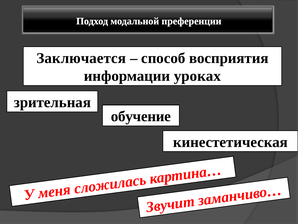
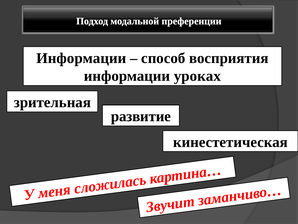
Заключается: Заключается -> Информации (81, 58)
обучение: обучение -> развитие (141, 116)
